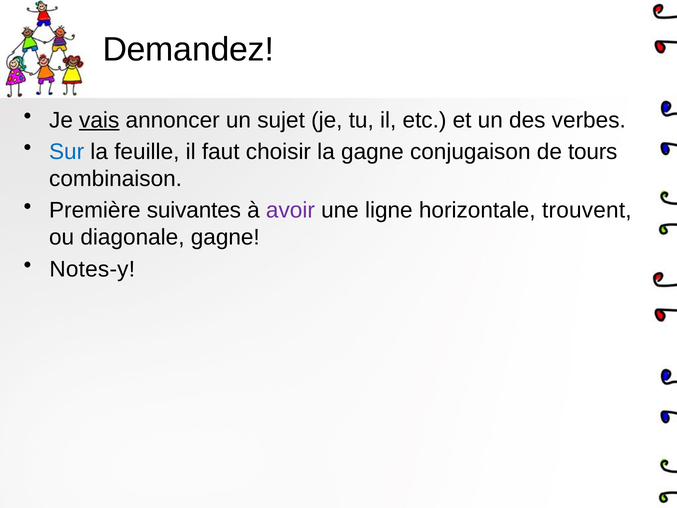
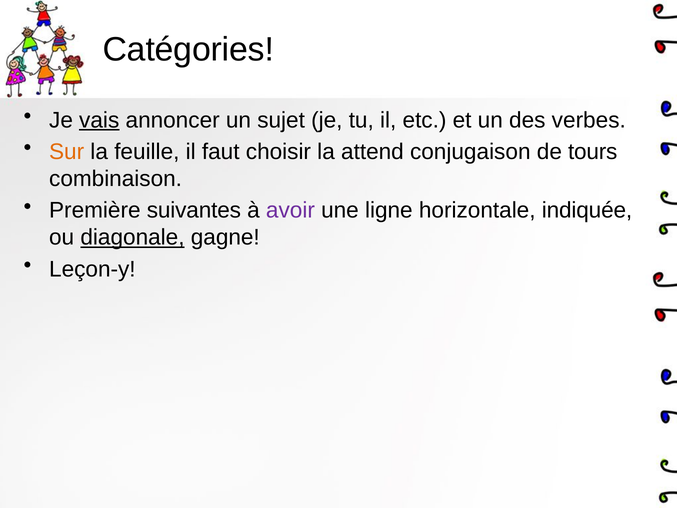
Demandez: Demandez -> Catégories (188, 49)
Sur colour: blue -> orange (67, 152)
la gagne: gagne -> attend (372, 152)
trouvent: trouvent -> indiquée (587, 210)
diagonale underline: none -> present (132, 237)
Notes-y: Notes-y -> Leçon-y (92, 269)
